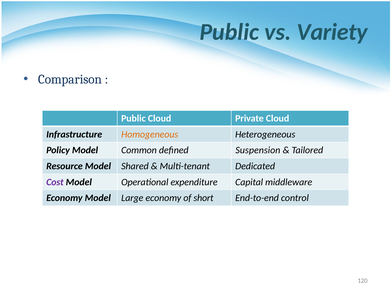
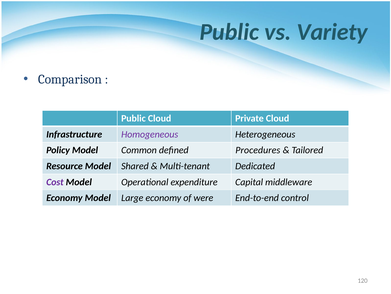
Homogeneous colour: orange -> purple (150, 134)
Suspension: Suspension -> Procedures (258, 150)
short: short -> were (203, 197)
